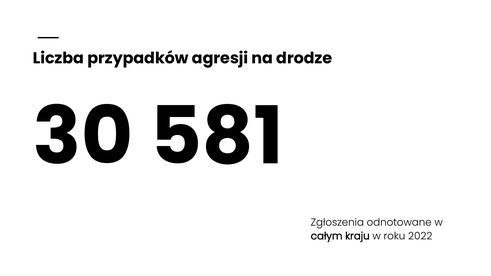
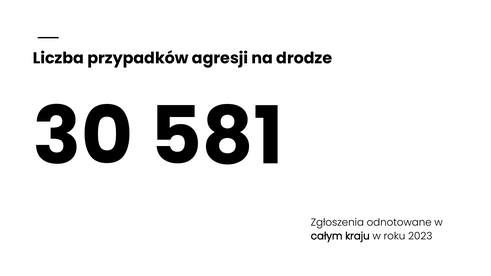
2022: 2022 -> 2023 (420, 236)
